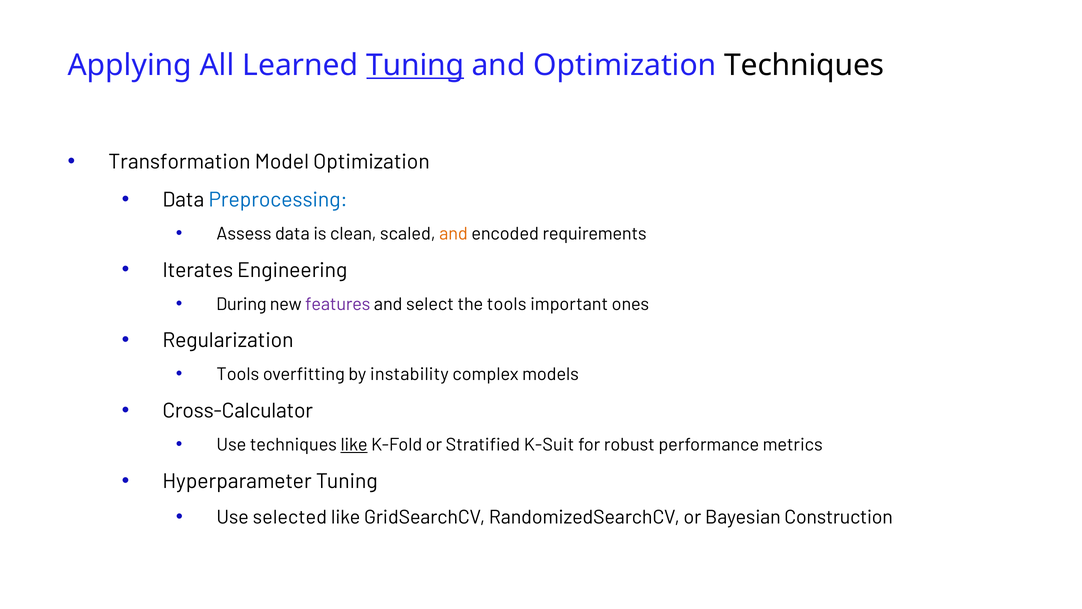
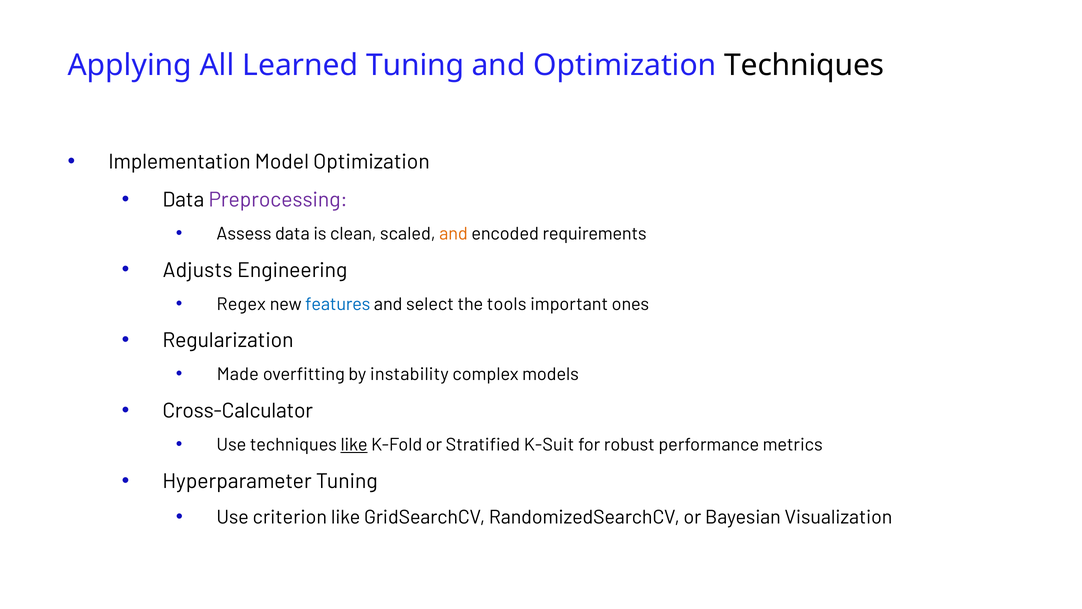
Tuning underline: present -> none (415, 65)
Transformation: Transformation -> Implementation (180, 162)
Preprocessing colour: blue -> purple (278, 200)
Iterates: Iterates -> Adjusts (198, 270)
During: During -> Regex (241, 304)
features colour: purple -> blue (338, 304)
Tools: Tools -> Made (238, 374)
selected: selected -> criterion (290, 517)
Construction: Construction -> Visualization (838, 517)
